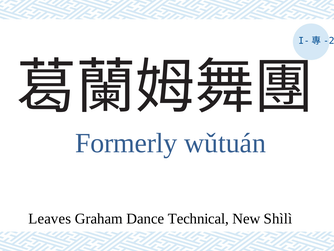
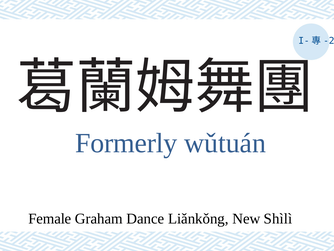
Leaves: Leaves -> Female (50, 218)
Technical: Technical -> Liǎnkǒng (198, 218)
